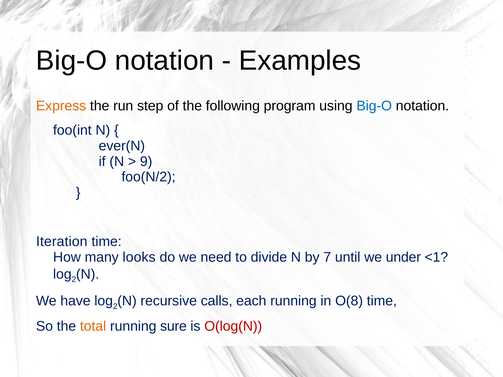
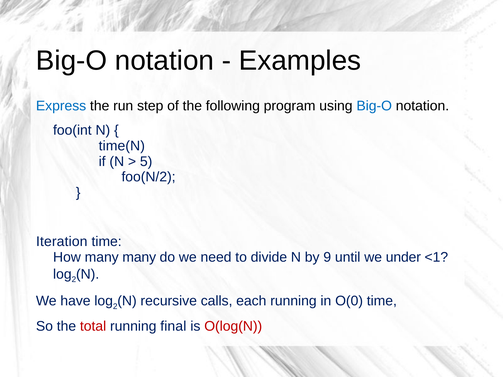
Express colour: orange -> blue (61, 106)
ever(N: ever(N -> time(N (122, 146)
9: 9 -> 5 (146, 162)
many looks: looks -> many (139, 257)
7: 7 -> 9 (327, 257)
O(8: O(8 -> O(0 (349, 301)
total colour: orange -> red (93, 326)
sure: sure -> final (173, 326)
